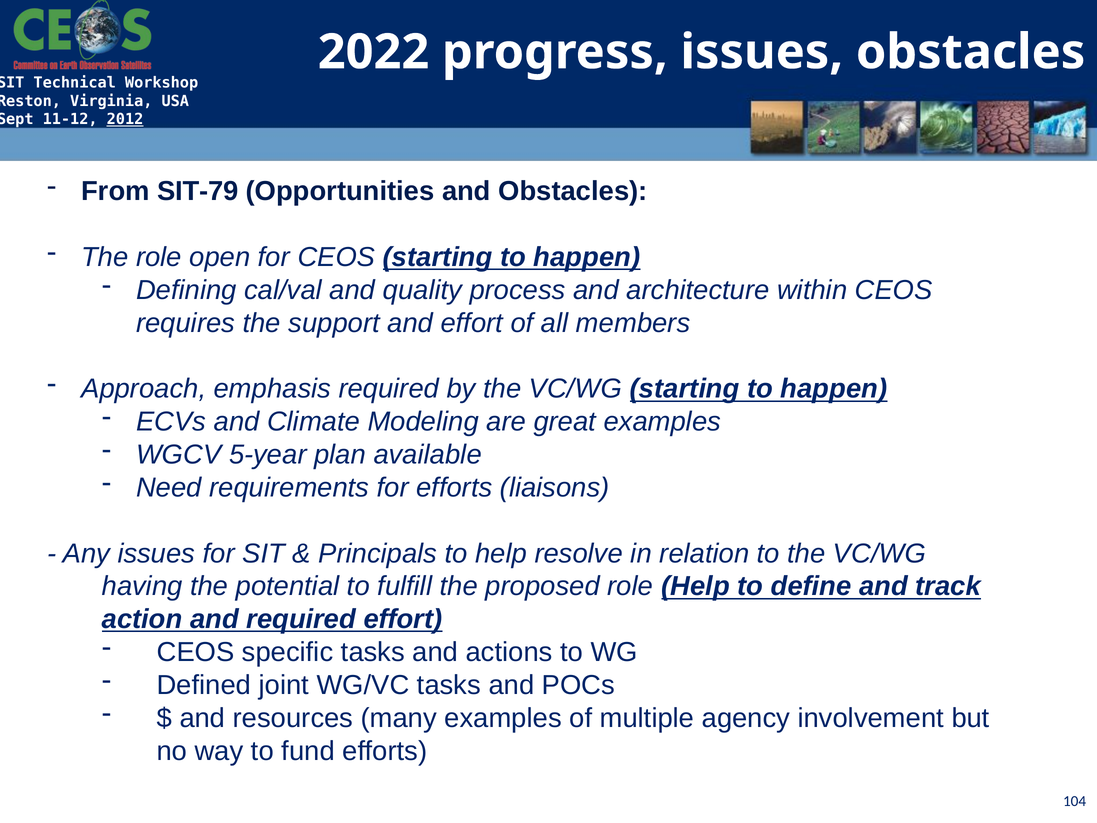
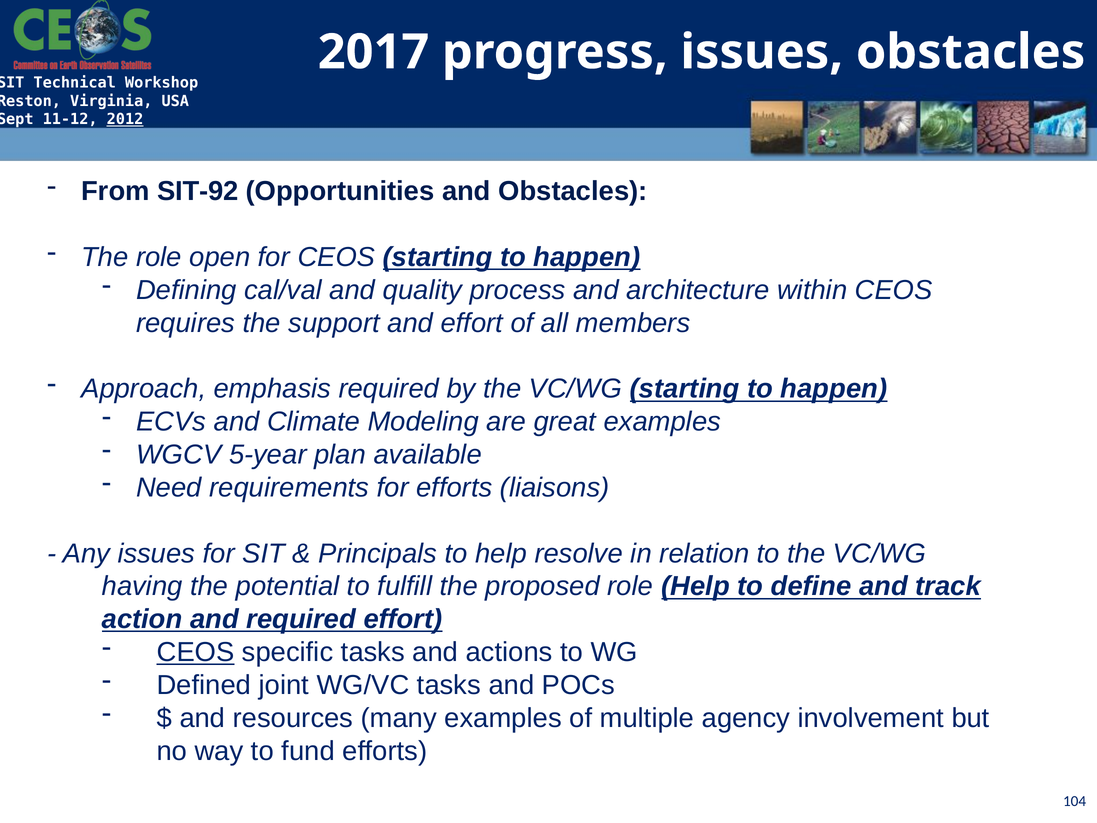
2022: 2022 -> 2017 (374, 52)
SIT-79: SIT-79 -> SIT-92 (198, 191)
CEOS underline: none -> present (196, 652)
